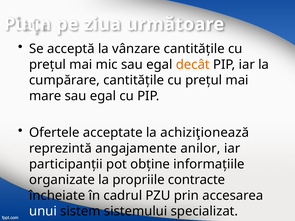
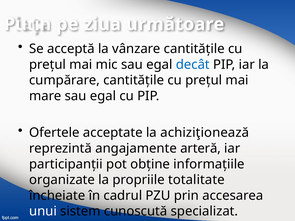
decât colour: orange -> blue (193, 65)
anilor: anilor -> arteră (201, 149)
contracte: contracte -> totalitate (196, 180)
sistemului: sistemului -> cunoscută (136, 211)
